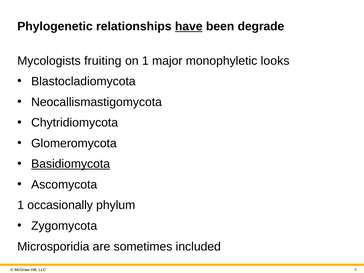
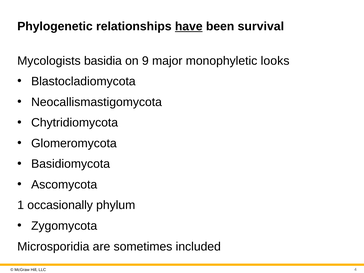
degrade: degrade -> survival (261, 26)
fruiting: fruiting -> basidia (103, 61)
on 1: 1 -> 9 (145, 61)
Basidiomycota underline: present -> none (71, 164)
